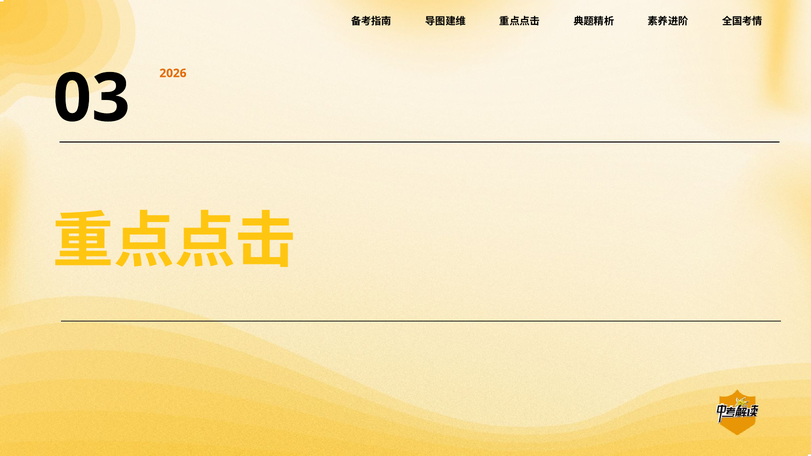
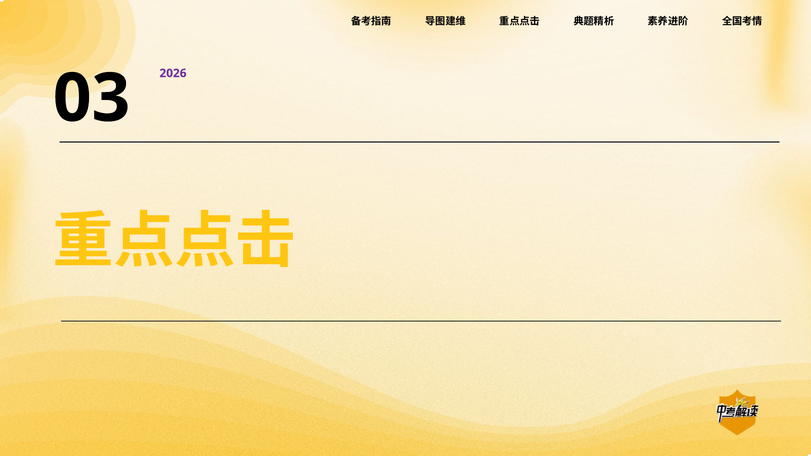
2026 colour: orange -> purple (173, 73)
